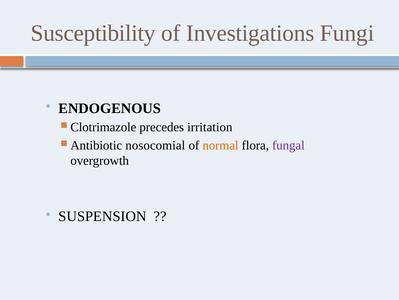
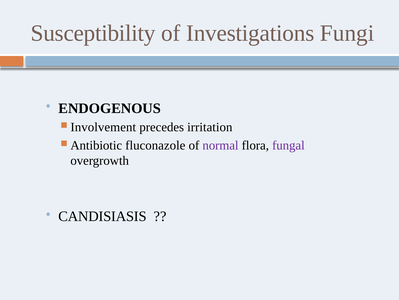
Clotrimazole: Clotrimazole -> Involvement (103, 127)
nosocomial: nosocomial -> fluconazole (155, 145)
normal colour: orange -> purple (220, 145)
SUSPENSION: SUSPENSION -> CANDISIASIS (103, 216)
